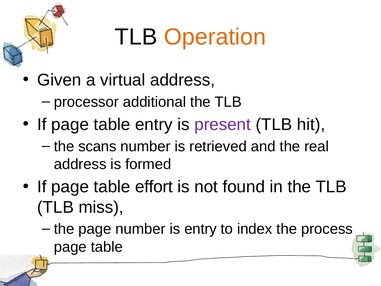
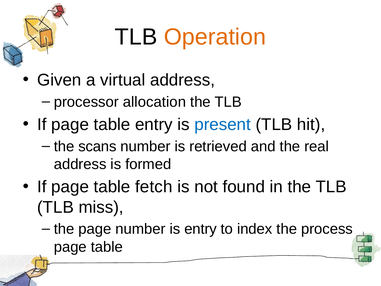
additional: additional -> allocation (154, 102)
present colour: purple -> blue (223, 124)
effort: effort -> fetch (154, 187)
